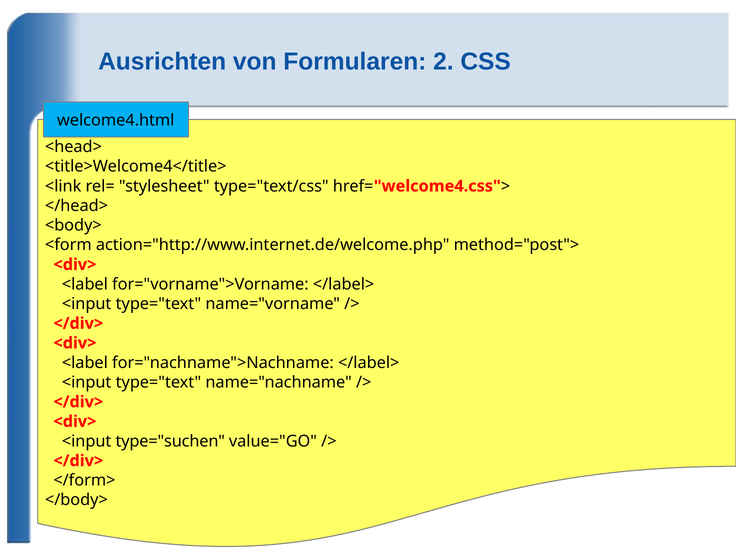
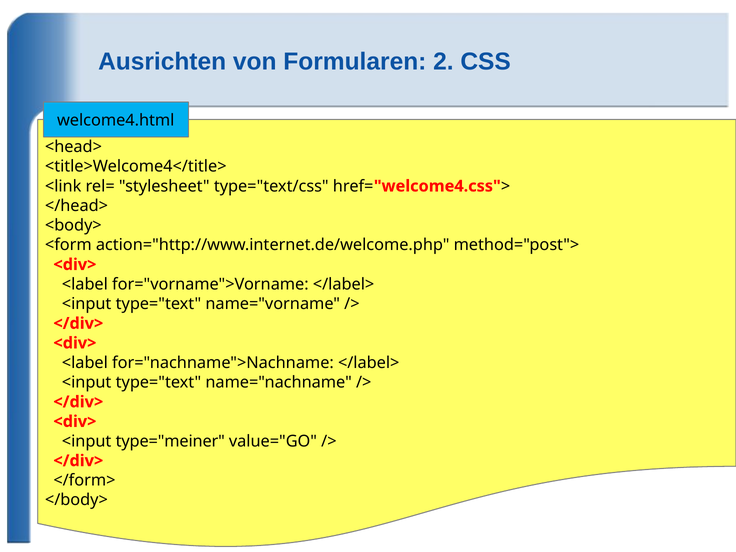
type="suchen: type="suchen -> type="meiner (170, 441)
